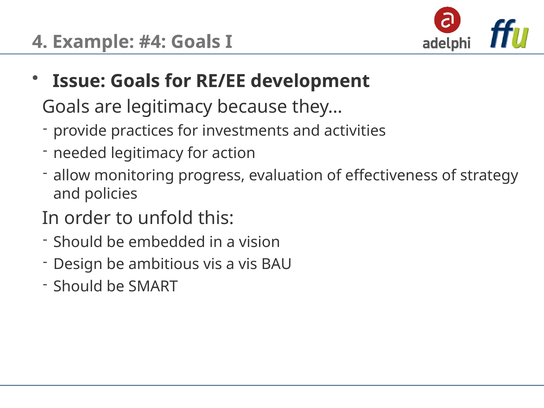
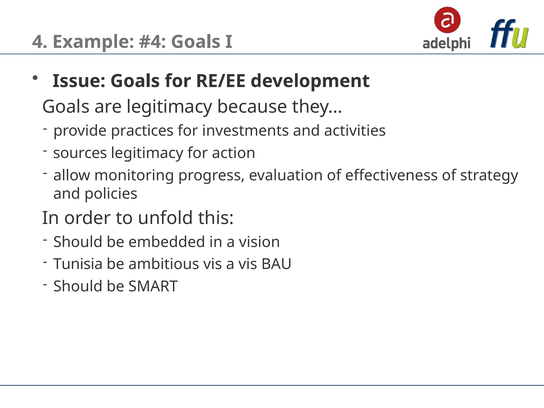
needed: needed -> sources (80, 153)
Design: Design -> Tunisia (78, 264)
